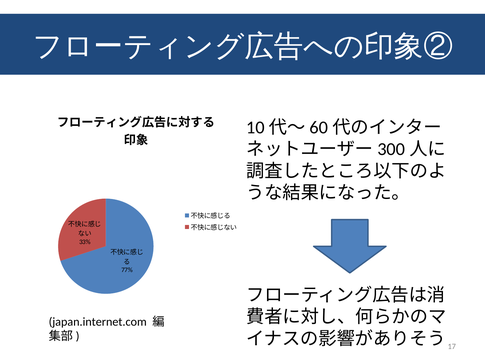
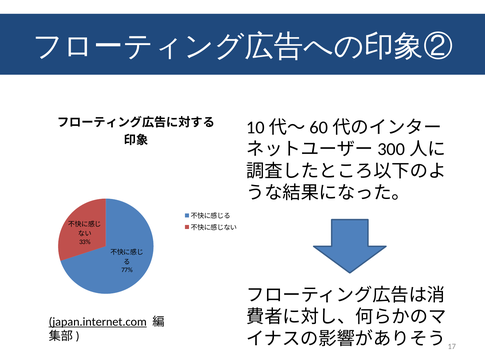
japan.internet.com underline: none -> present (98, 322)
